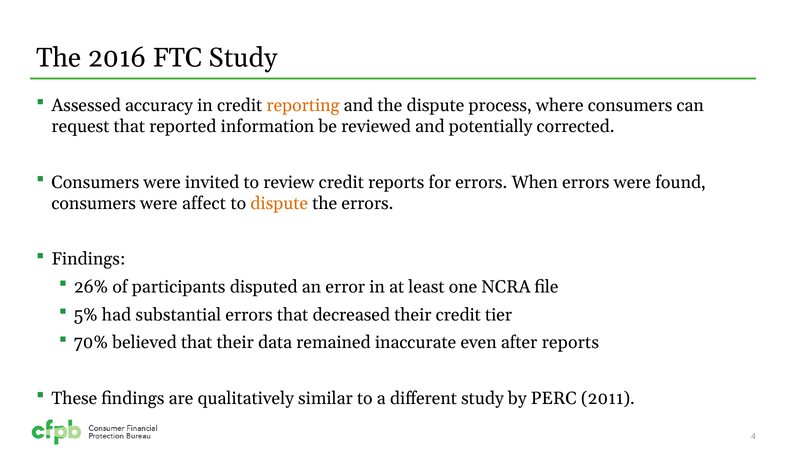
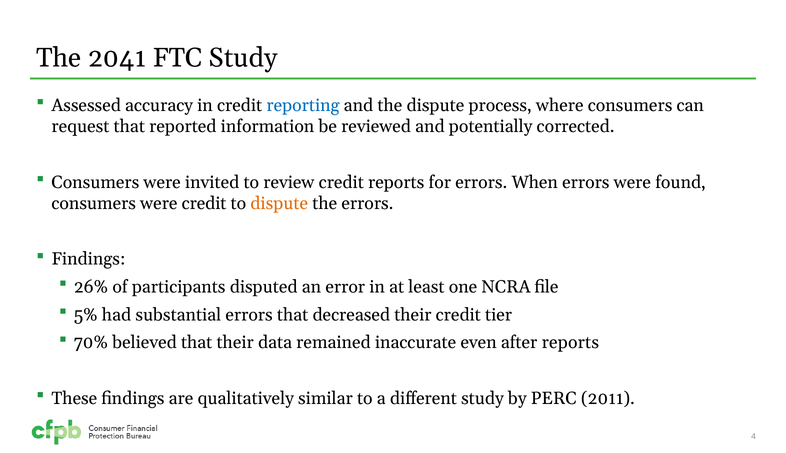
2016: 2016 -> 2041 (117, 58)
reporting colour: orange -> blue (303, 106)
were affect: affect -> credit (204, 204)
